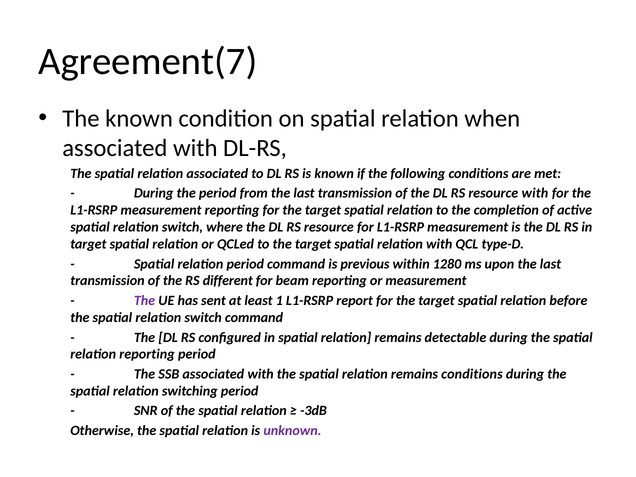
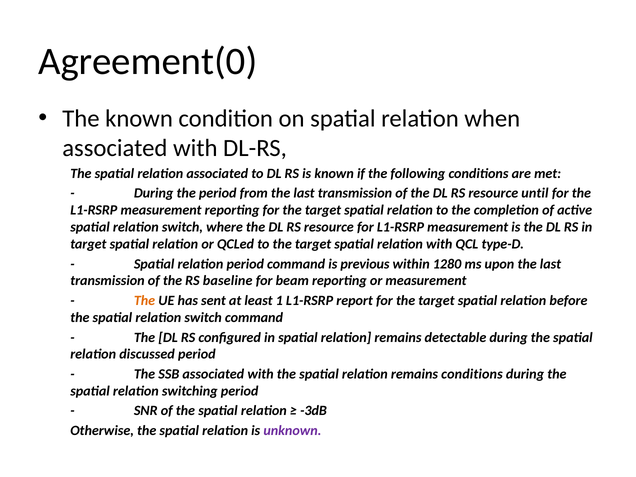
Agreement(7: Agreement(7 -> Agreement(0 (148, 62)
resource with: with -> until (535, 193)
different: different -> baseline (228, 281)
The colour: purple -> orange (145, 301)
relation reporting: reporting -> discussed (147, 354)
